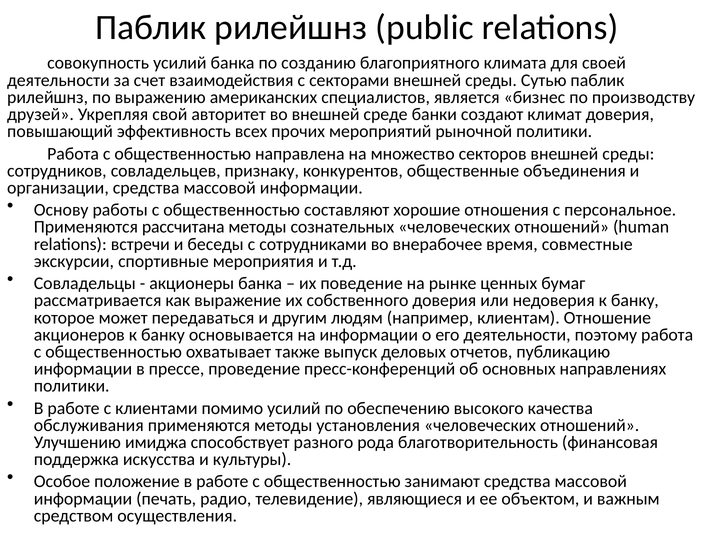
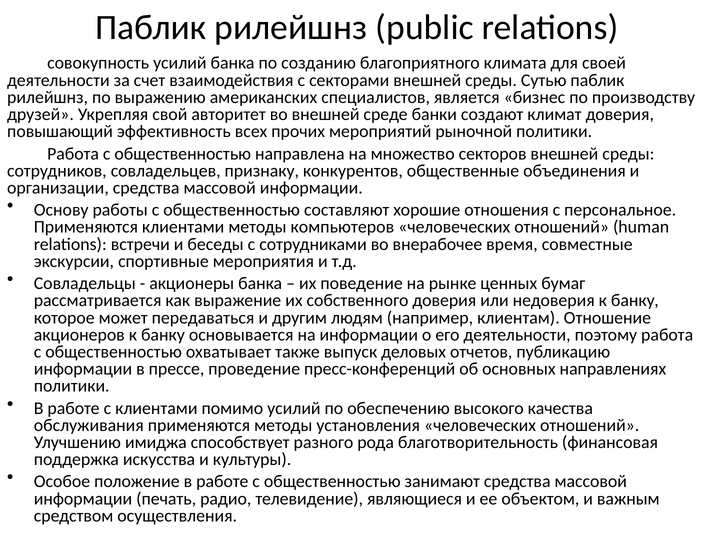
Применяются рассчитана: рассчитана -> клиентами (183, 227)
сознательных: сознательных -> компьютеров (342, 227)
